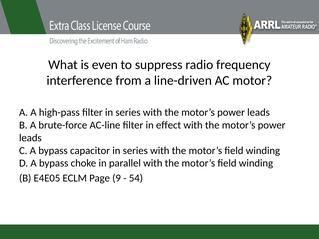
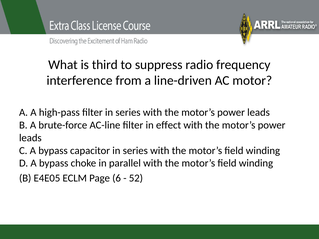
even: even -> third (105, 65)
9: 9 -> 6 (117, 178)
54: 54 -> 52 (136, 178)
